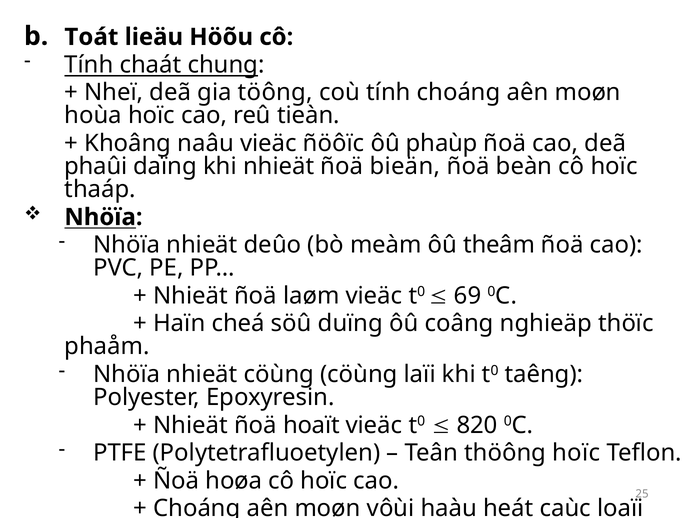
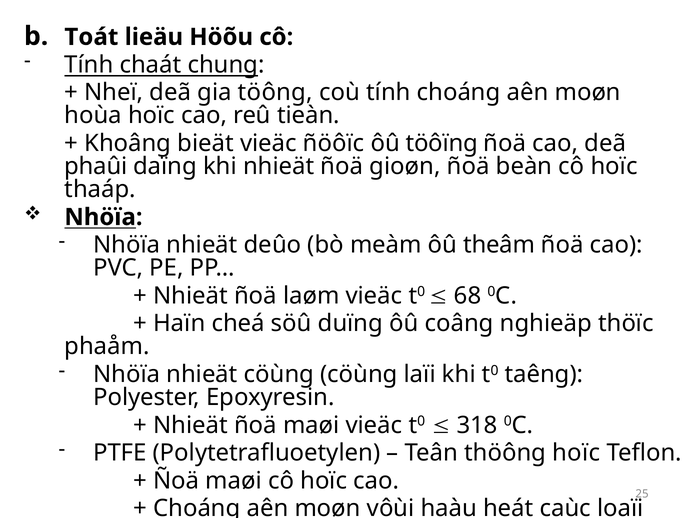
naâu: naâu -> bieät (206, 143)
phaùp: phaùp -> töôïng (442, 143)
bieän: bieän -> gioøn (405, 166)
69: 69 -> 68 (468, 295)
Nhieät ñoä hoaït: hoaït -> maøi (311, 425)
820: 820 -> 318 (477, 425)
hoøa: hoøa -> maøi (234, 480)
